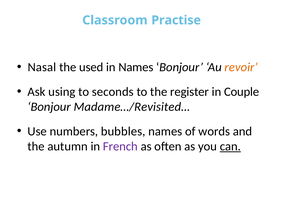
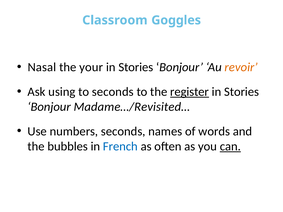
Practise: Practise -> Goggles (176, 20)
used: used -> your (91, 67)
Names: Names -> Stories (136, 67)
register underline: none -> present (190, 92)
Couple: Couple -> Stories (242, 92)
numbers bubbles: bubbles -> seconds (123, 131)
autumn: autumn -> bubbles (68, 147)
French colour: purple -> blue (120, 147)
